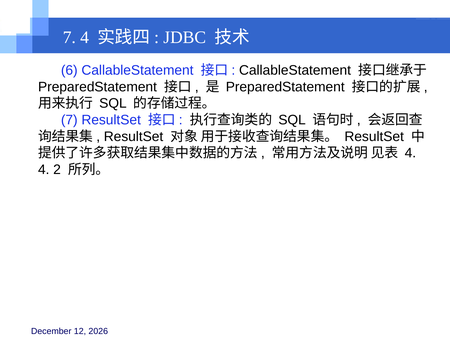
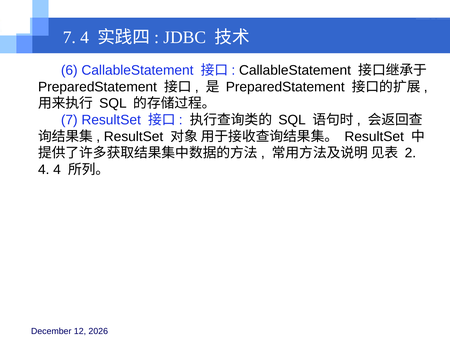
4: 4 -> 2 (410, 153)
4 2: 2 -> 4 (57, 169)
